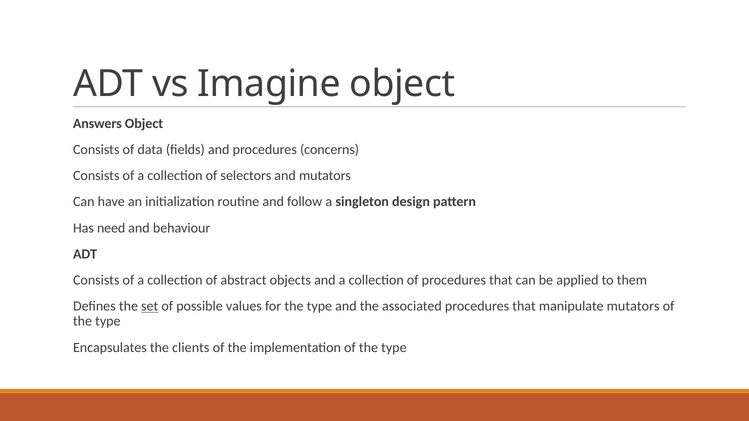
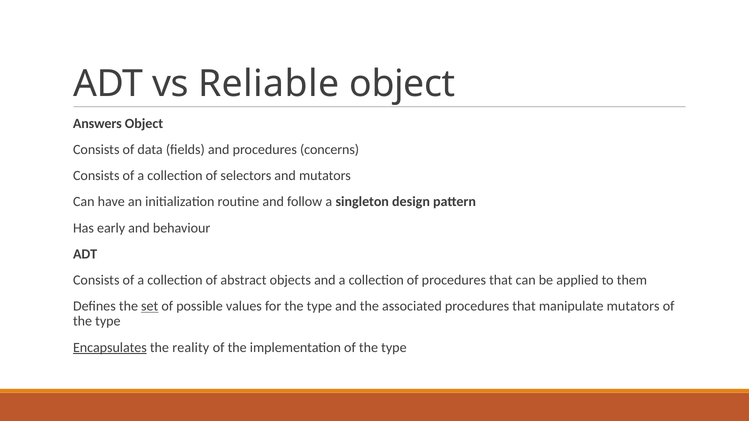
Imagine: Imagine -> Reliable (269, 84)
need: need -> early (111, 228)
Encapsulates underline: none -> present (110, 348)
clients: clients -> reality (191, 348)
